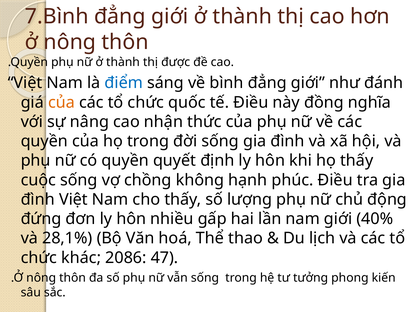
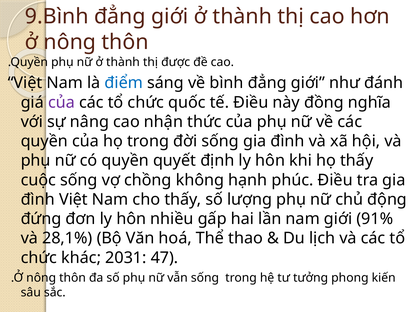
7.Bình: 7.Bình -> 9.Bình (57, 16)
của colour: orange -> purple (61, 102)
40%: 40% -> 91% (375, 219)
2086: 2086 -> 2031 (126, 258)
